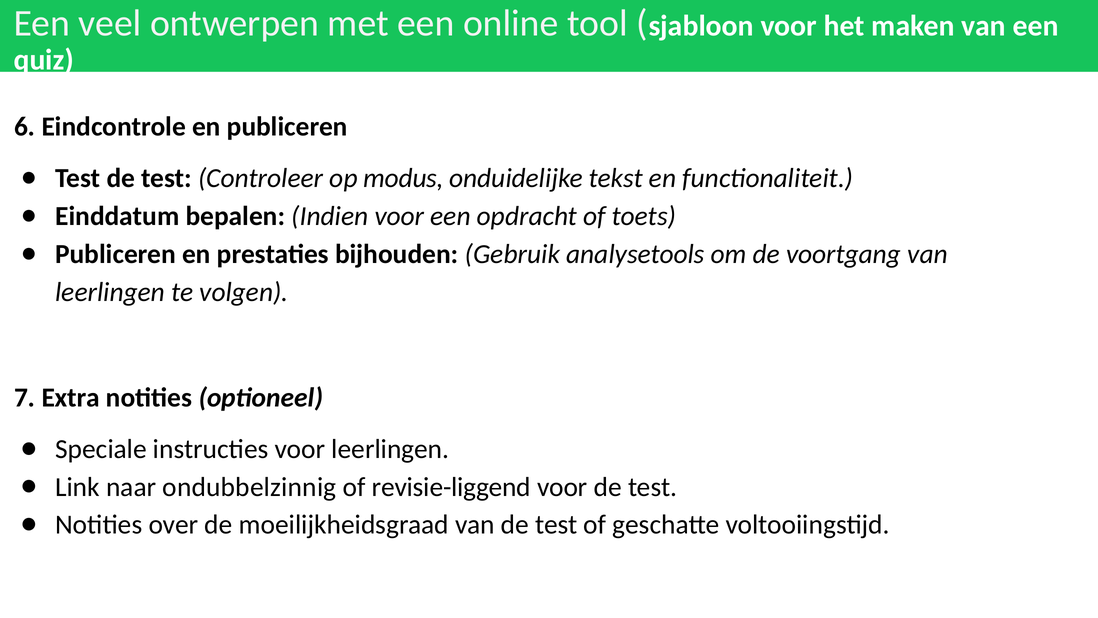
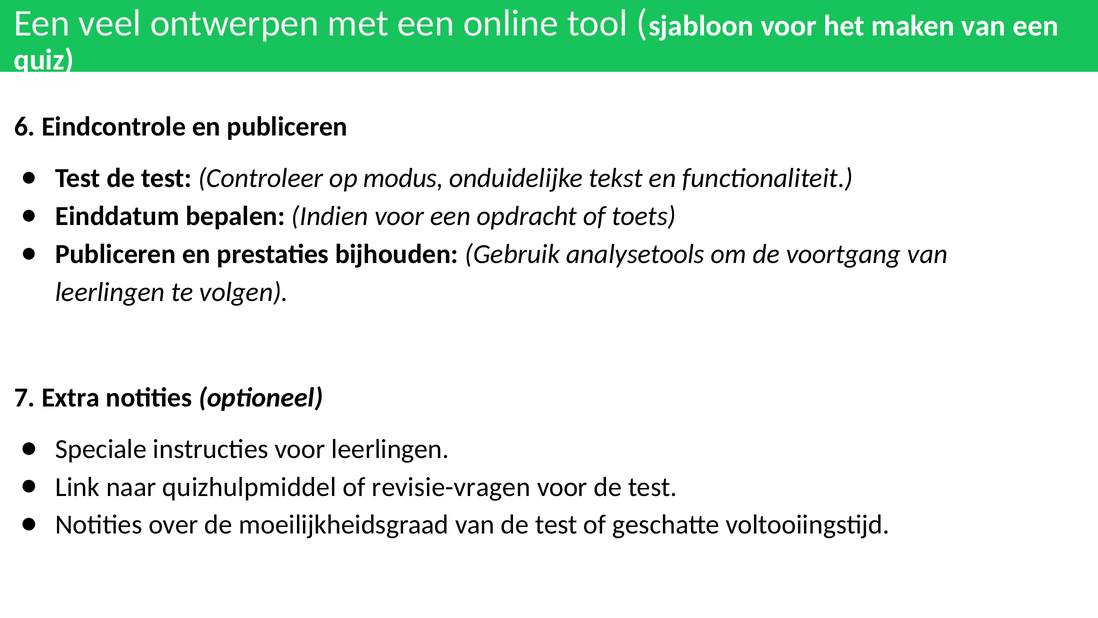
ondubbelzinnig: ondubbelzinnig -> quizhulpmiddel (249, 487)
revisie-liggend: revisie-liggend -> revisie-vragen (451, 487)
